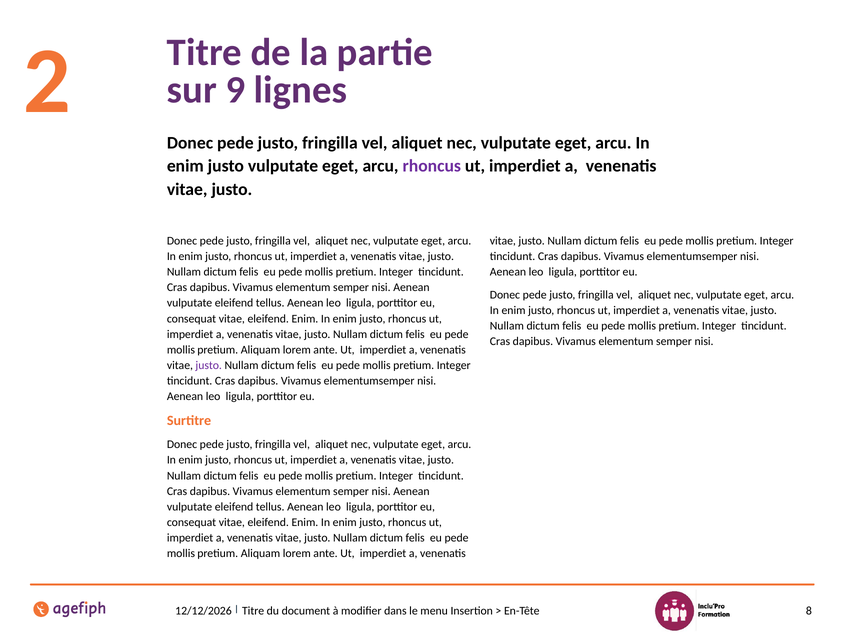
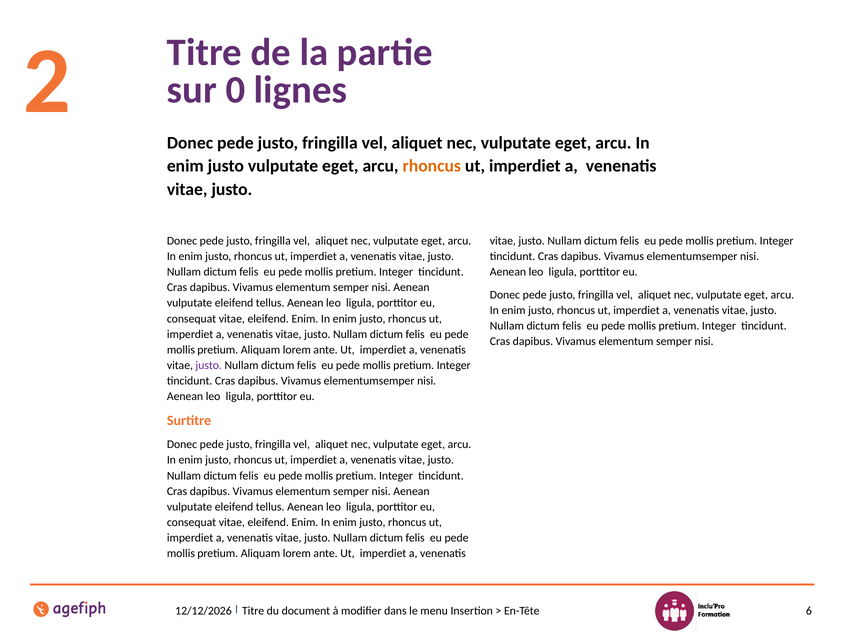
9: 9 -> 0 (235, 90)
rhoncus colour: purple -> orange (432, 166)
8: 8 -> 6 (809, 610)
